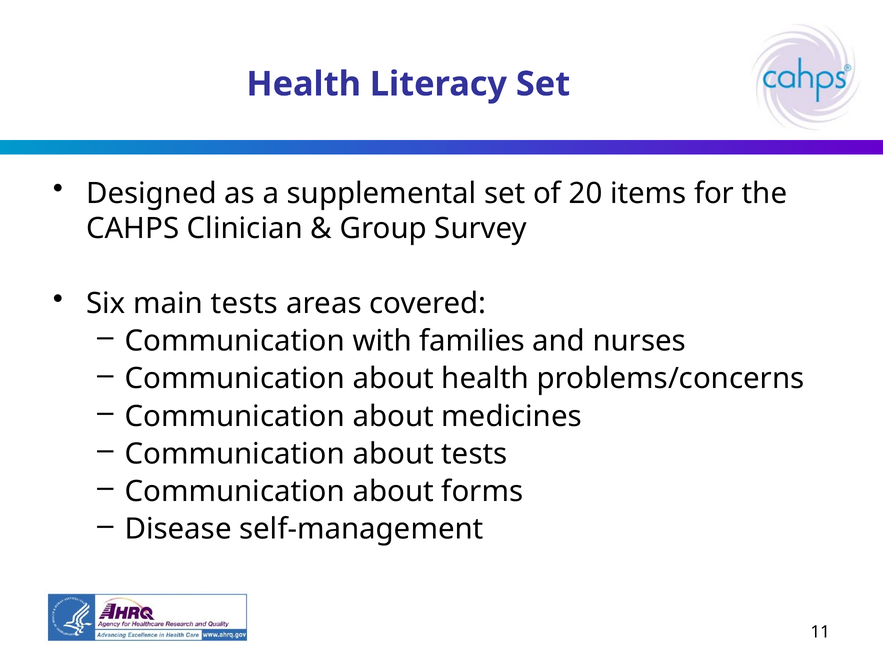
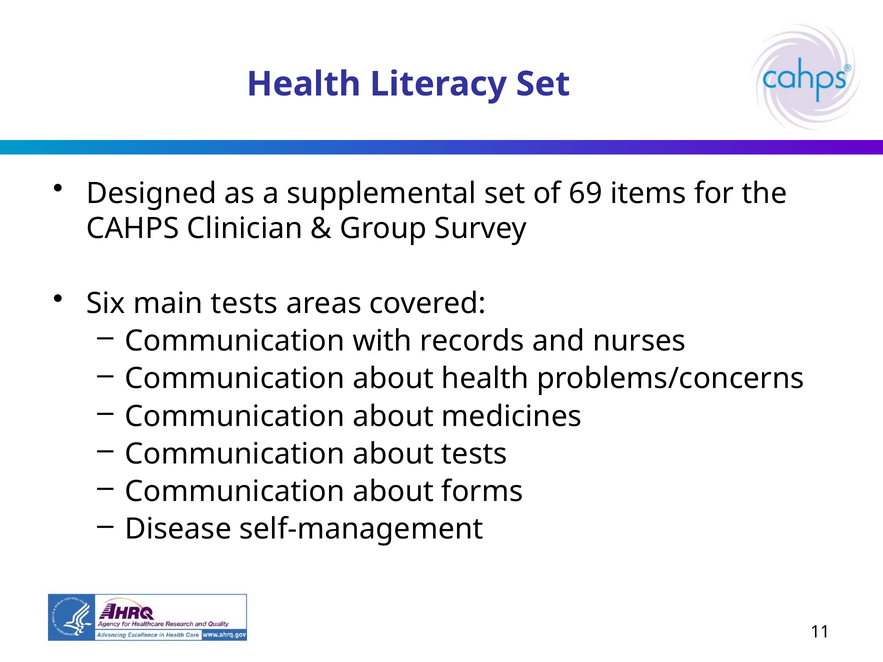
20: 20 -> 69 (586, 193)
families: families -> records (472, 341)
